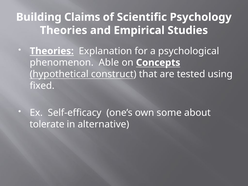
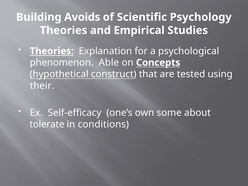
Claims: Claims -> Avoids (82, 17)
fixed: fixed -> their (42, 86)
alternative: alternative -> conditions (103, 124)
